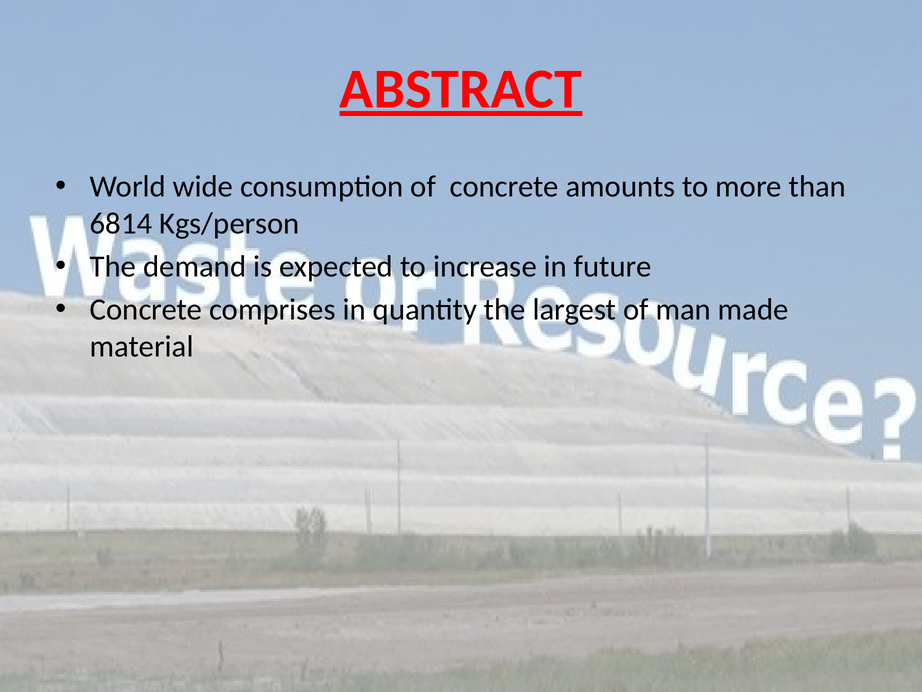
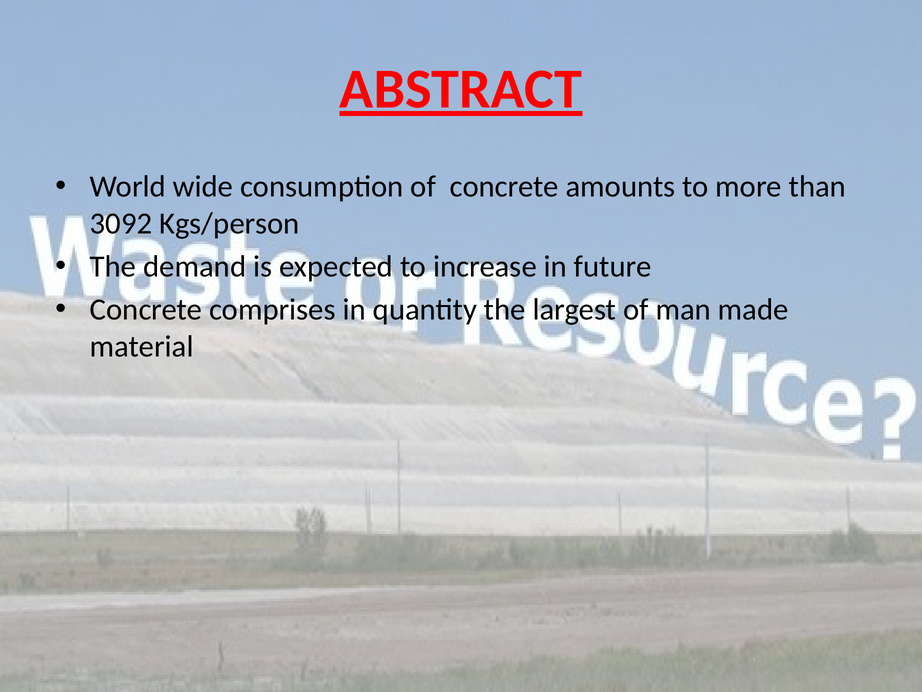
6814: 6814 -> 3092 (121, 223)
